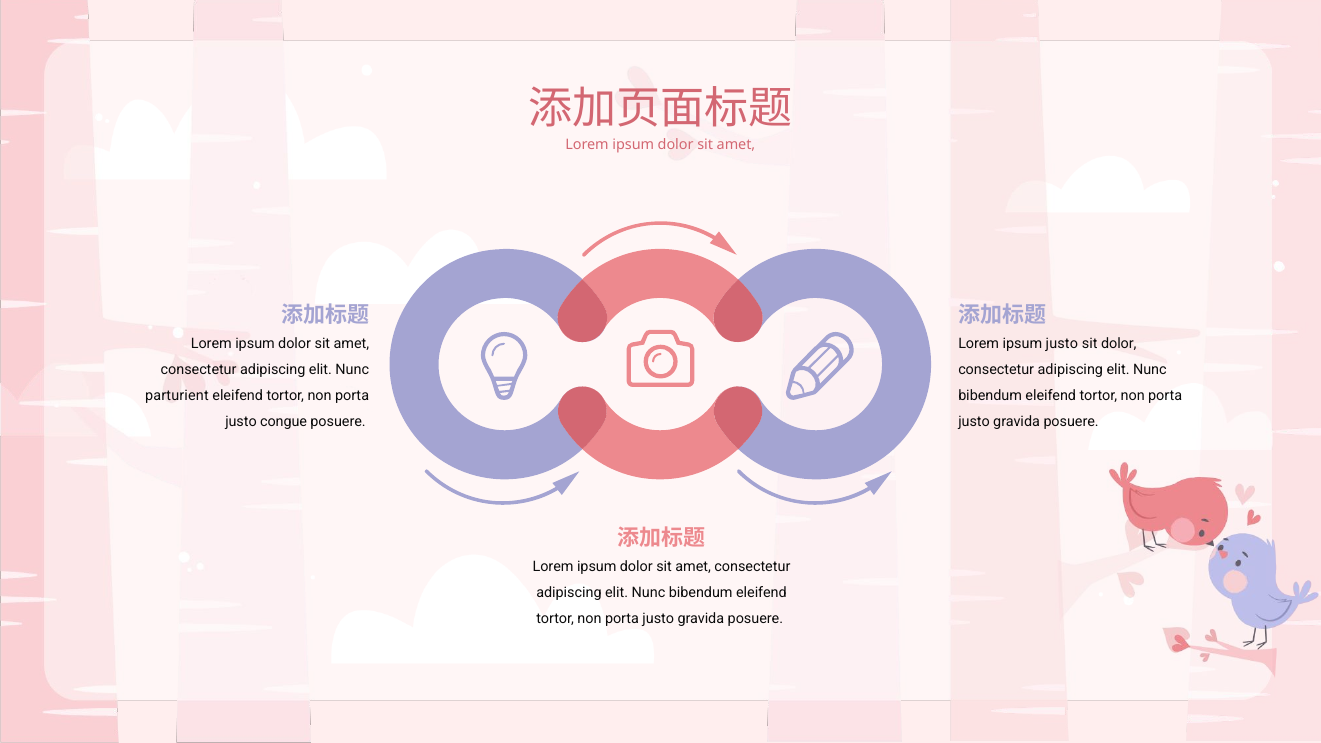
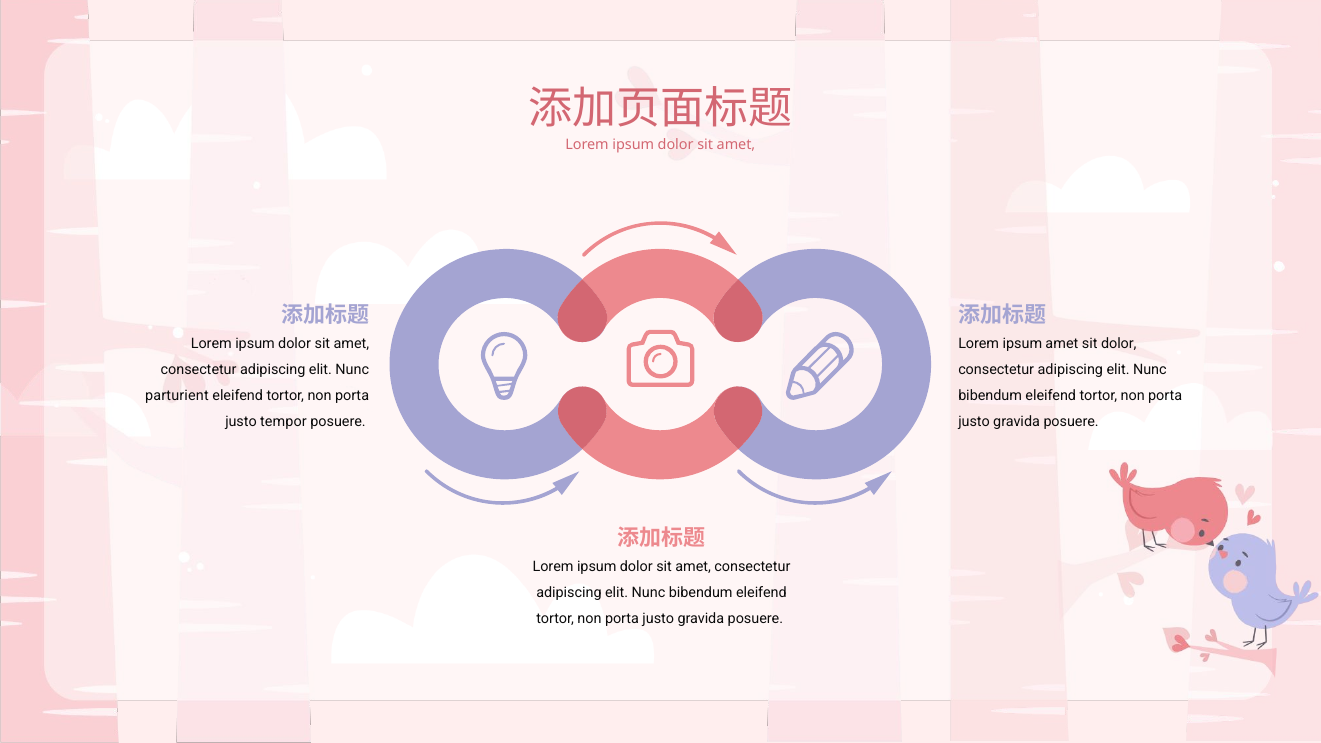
ipsum justo: justo -> amet (1062, 344)
congue: congue -> tempor (284, 422)
